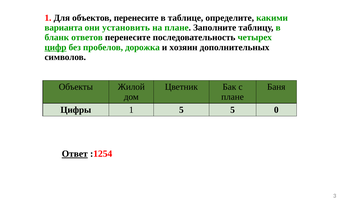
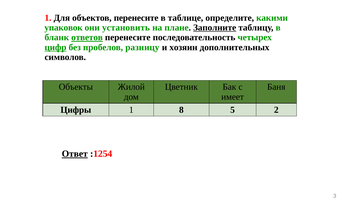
варианта: варианта -> упаковок (64, 28)
Заполните underline: none -> present (215, 28)
ответов underline: none -> present (87, 37)
дорожка: дорожка -> разницу (142, 47)
плане: плане -> имеет (233, 97)
1 5: 5 -> 8 (181, 110)
0: 0 -> 2 (276, 110)
